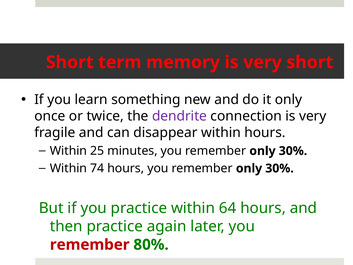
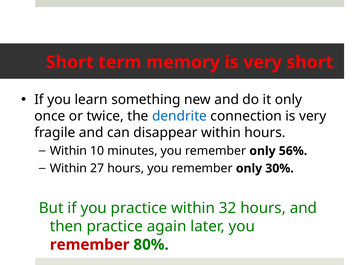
dendrite colour: purple -> blue (179, 116)
25: 25 -> 10 (97, 151)
30%: 30% -> 56% (293, 151)
74: 74 -> 27 (97, 168)
64: 64 -> 32 (228, 208)
